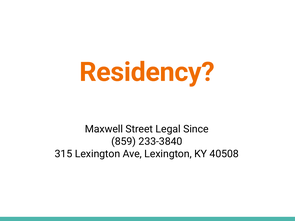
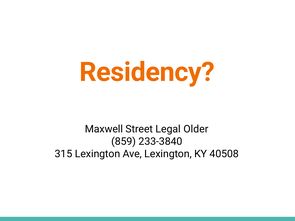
Since: Since -> Older (196, 129)
